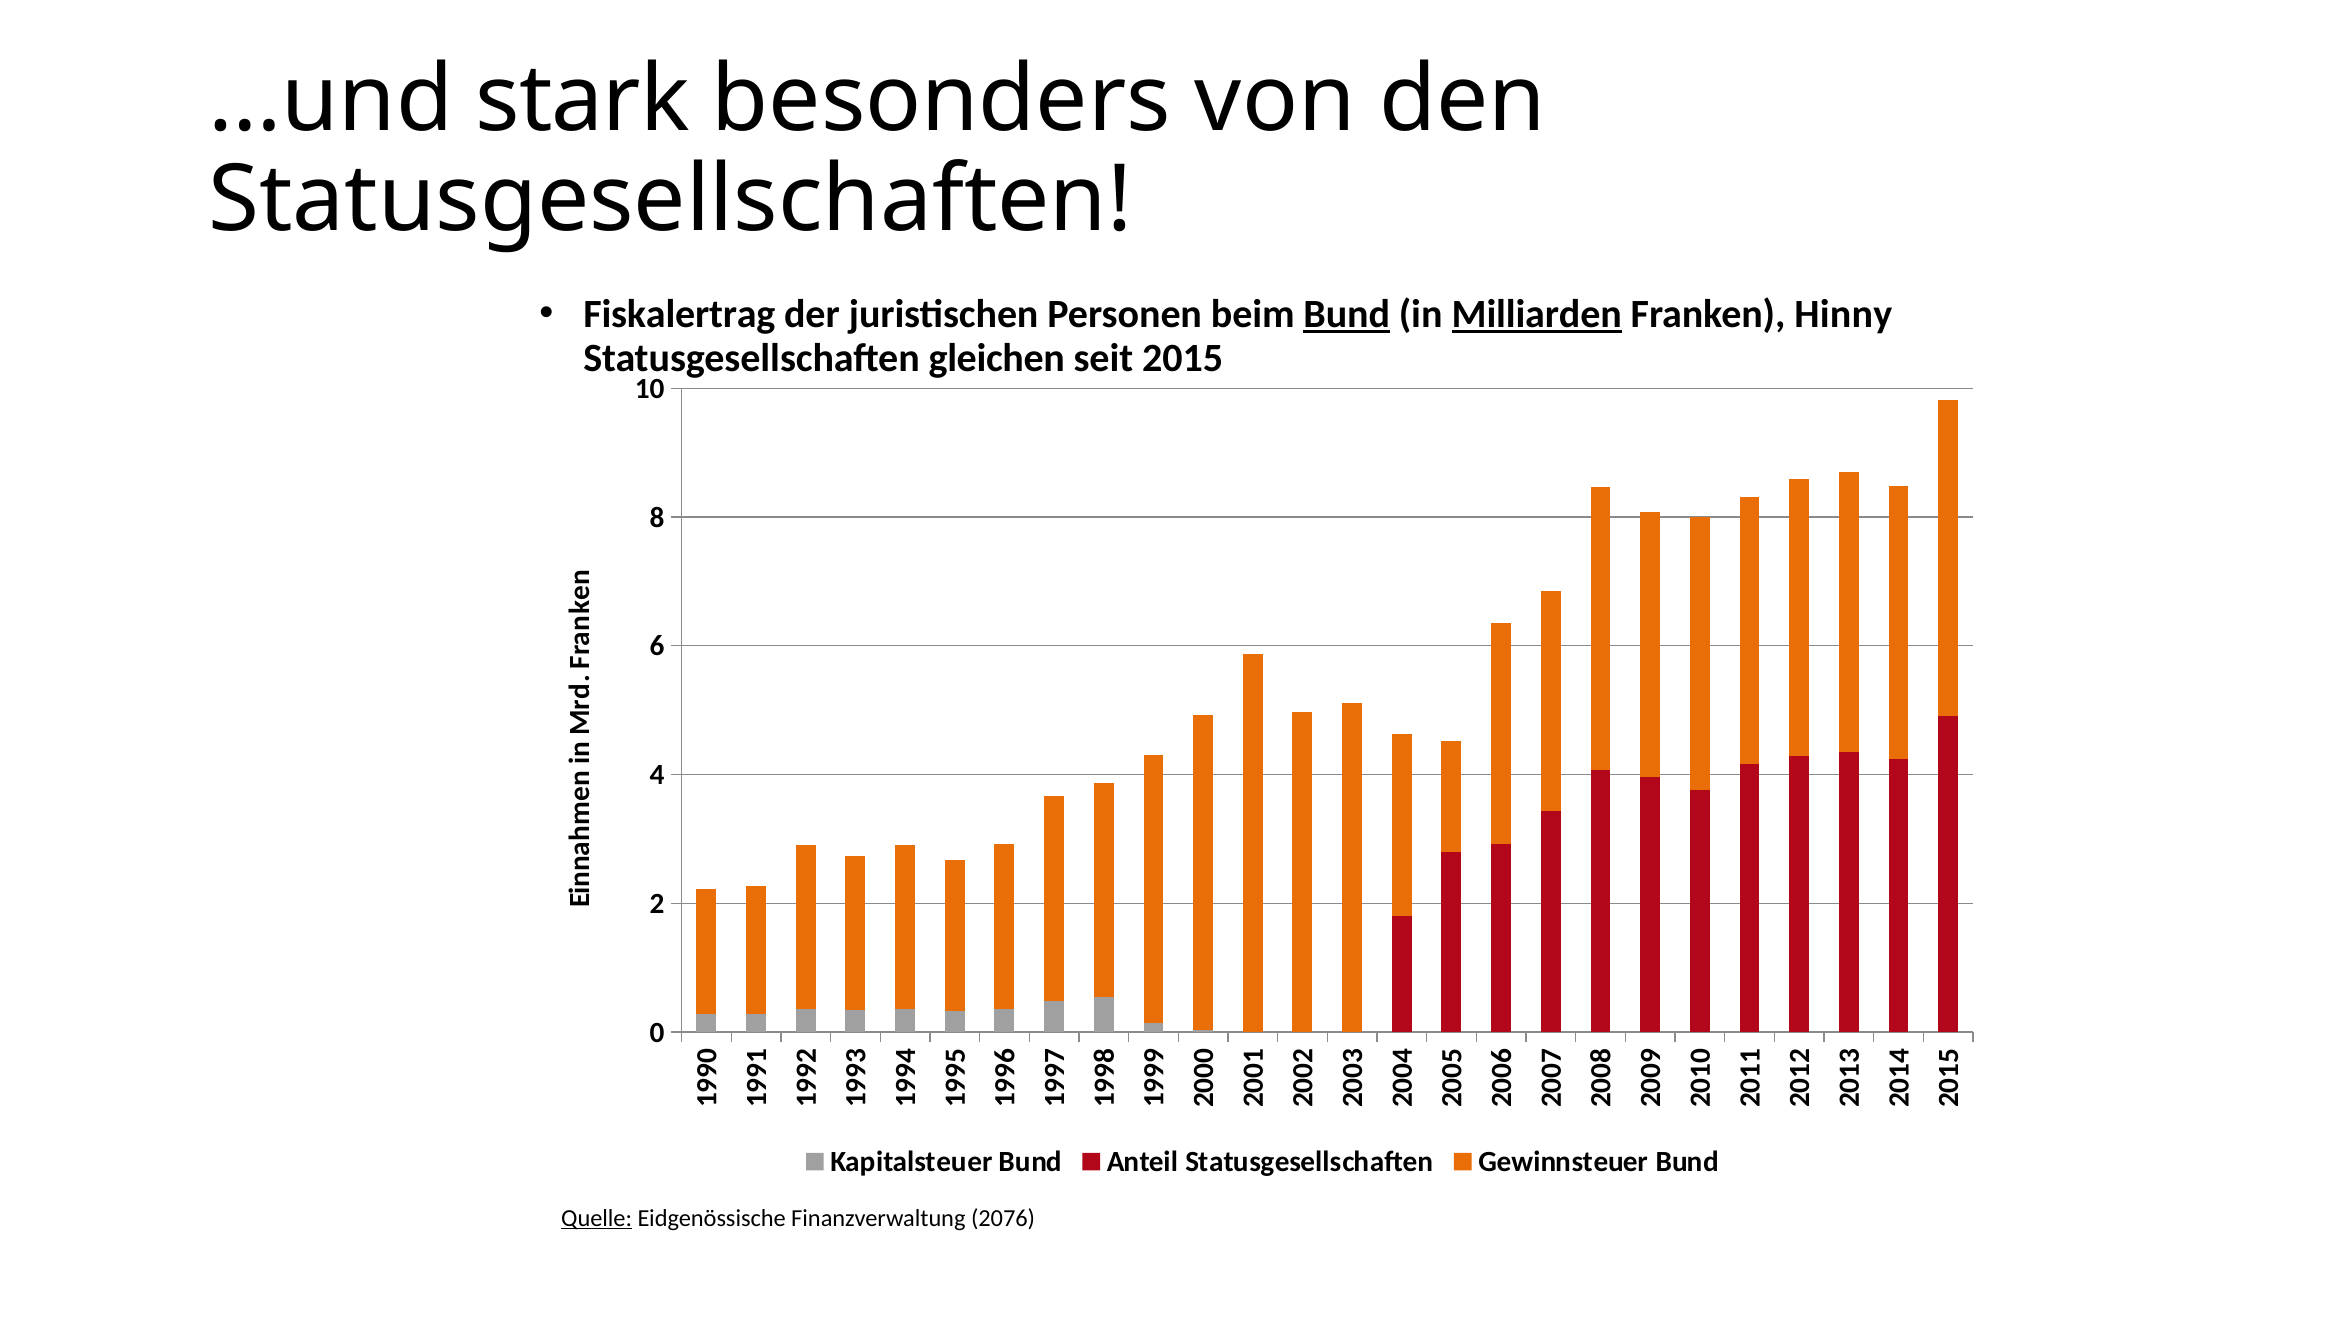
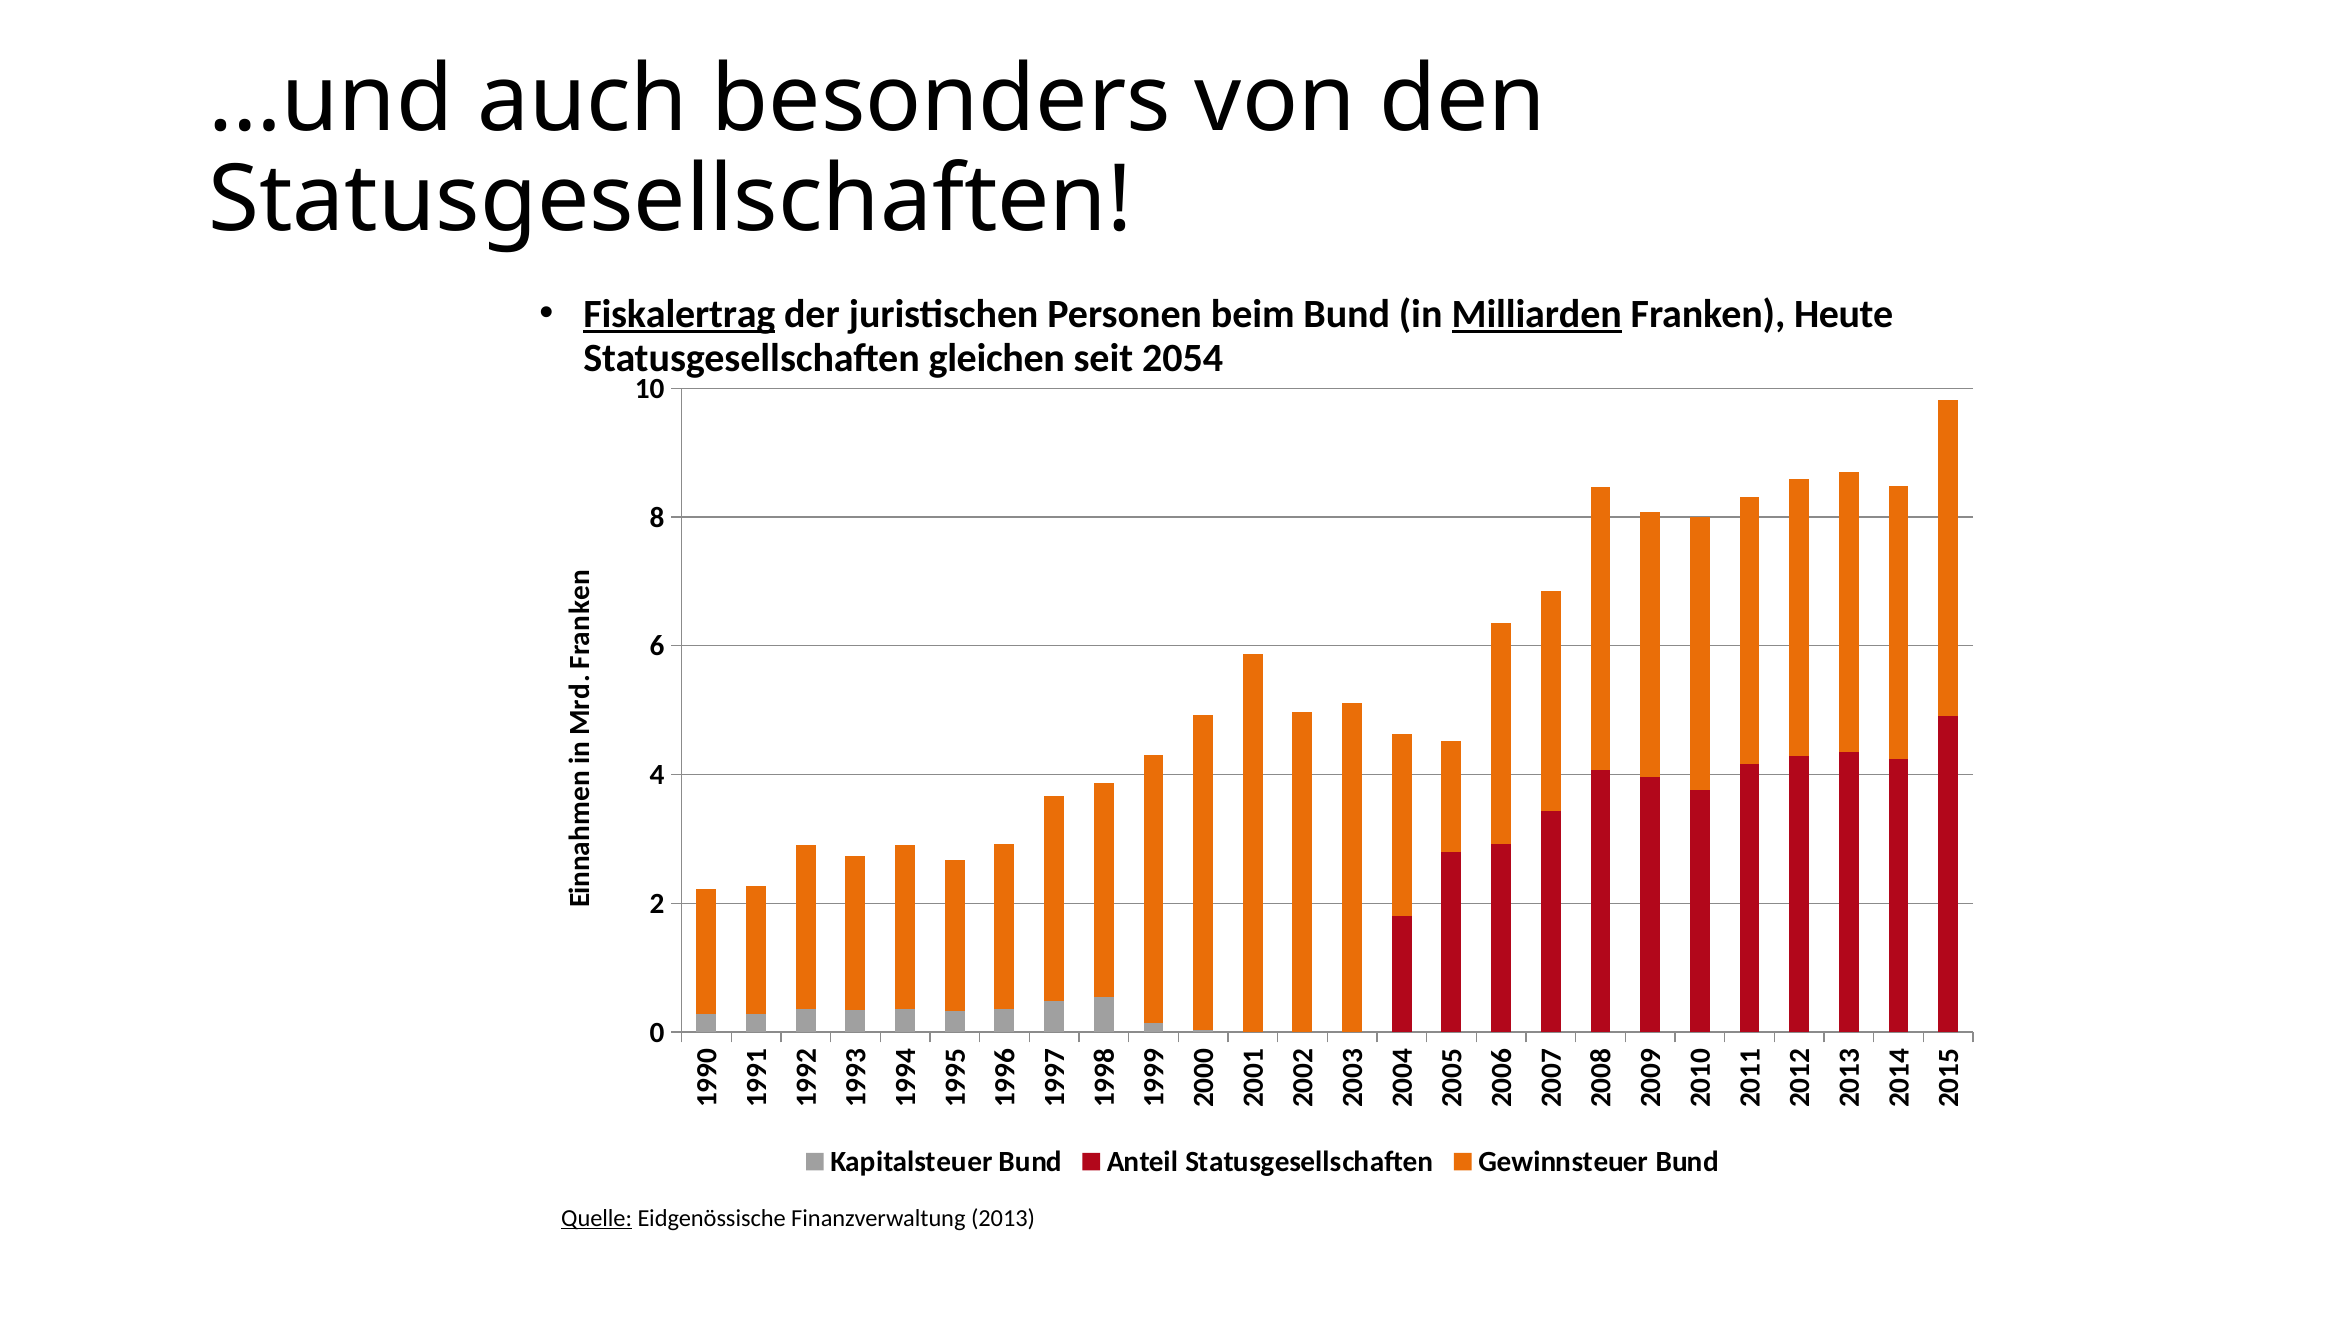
stark: stark -> auch (583, 100)
Fiskalertrag underline: none -> present (679, 314)
Bund underline: present -> none (1347, 314)
Hinny: Hinny -> Heute (1844, 314)
2015: 2015 -> 2054 (1183, 358)
2076: 2076 -> 2013 (1003, 1218)
